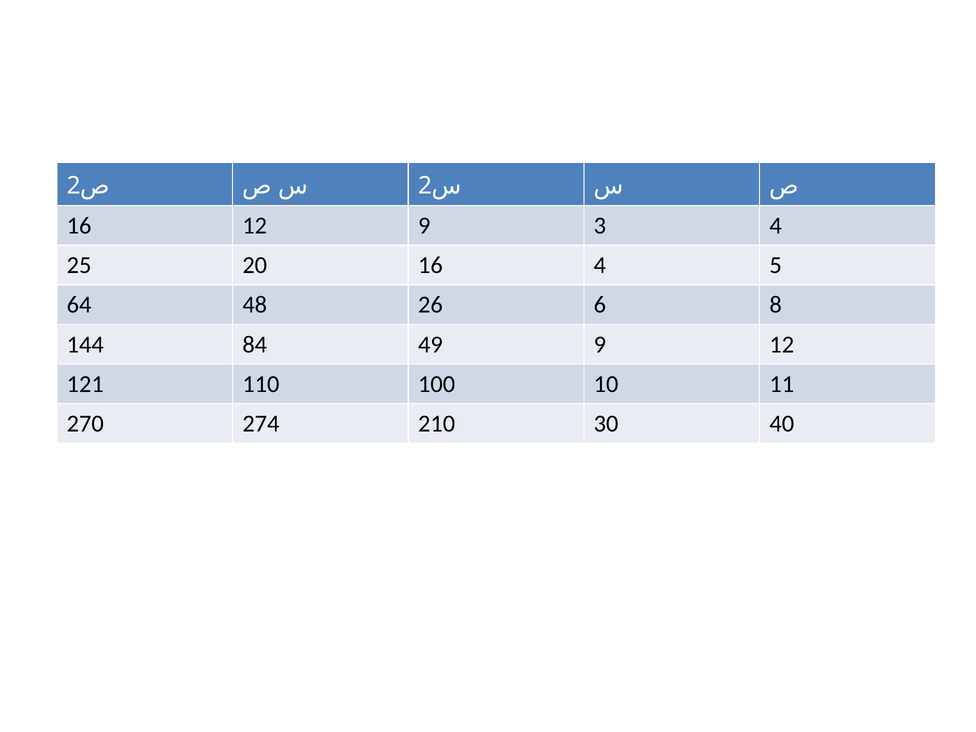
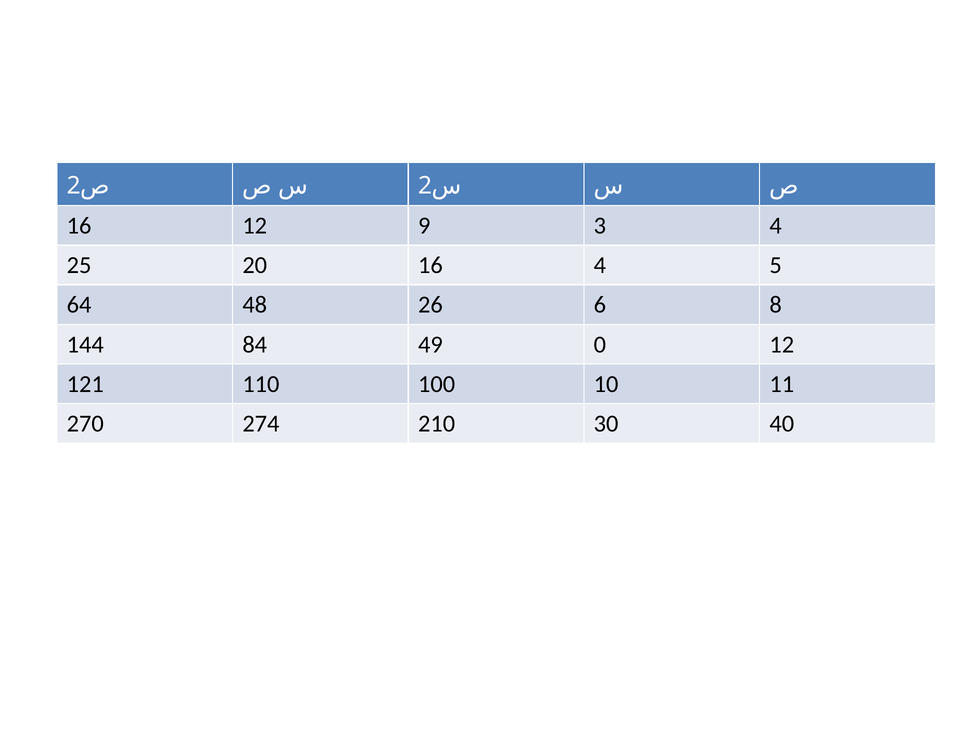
49 9: 9 -> 0 (600, 344)
